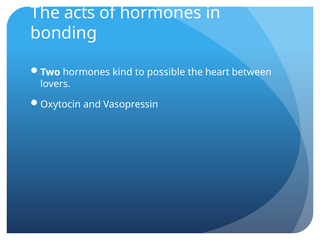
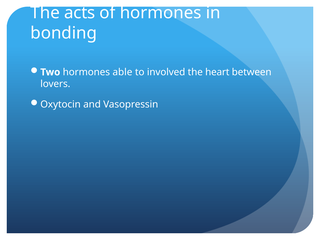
kind: kind -> able (122, 72)
possible: possible -> involved (166, 72)
